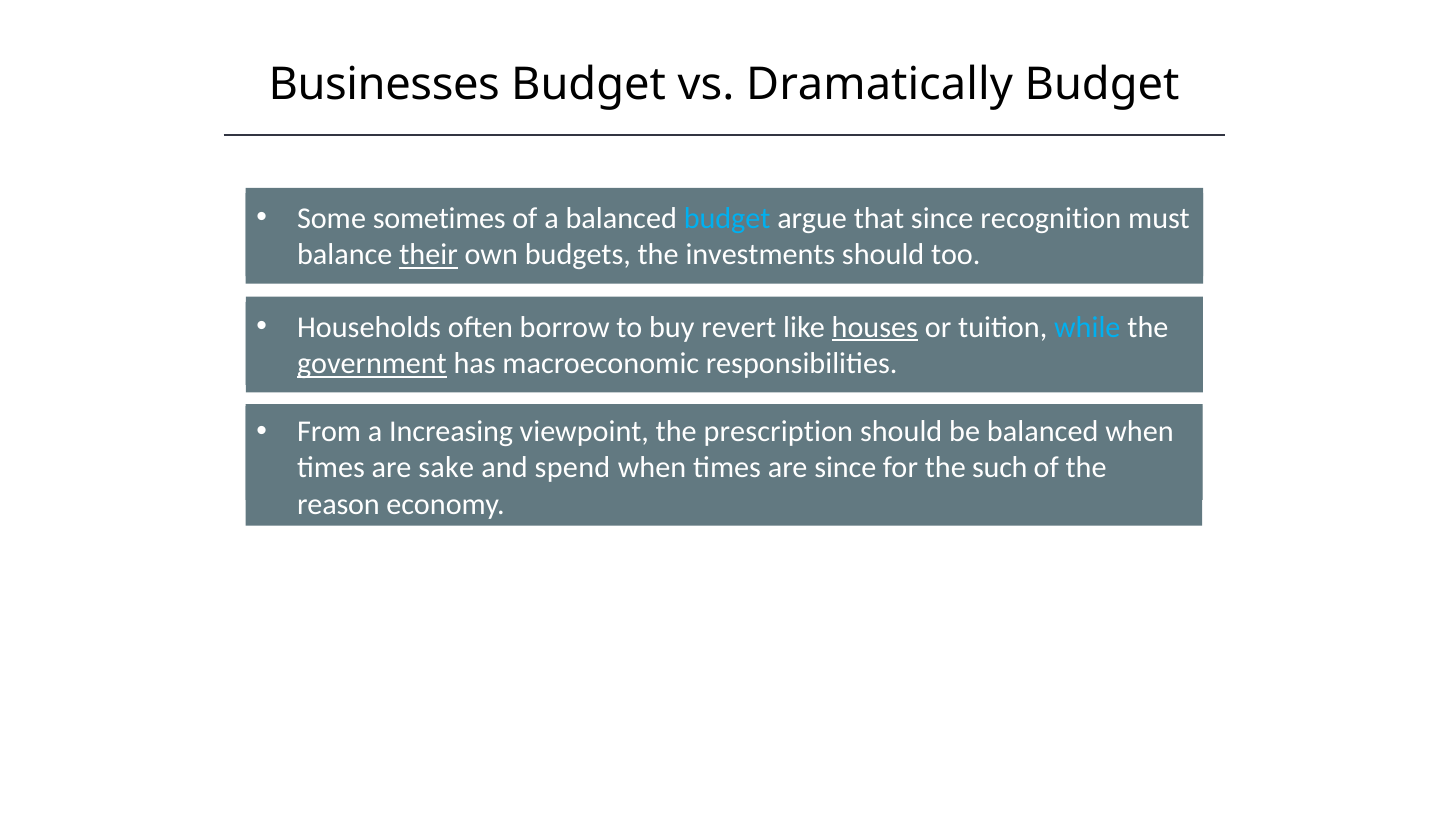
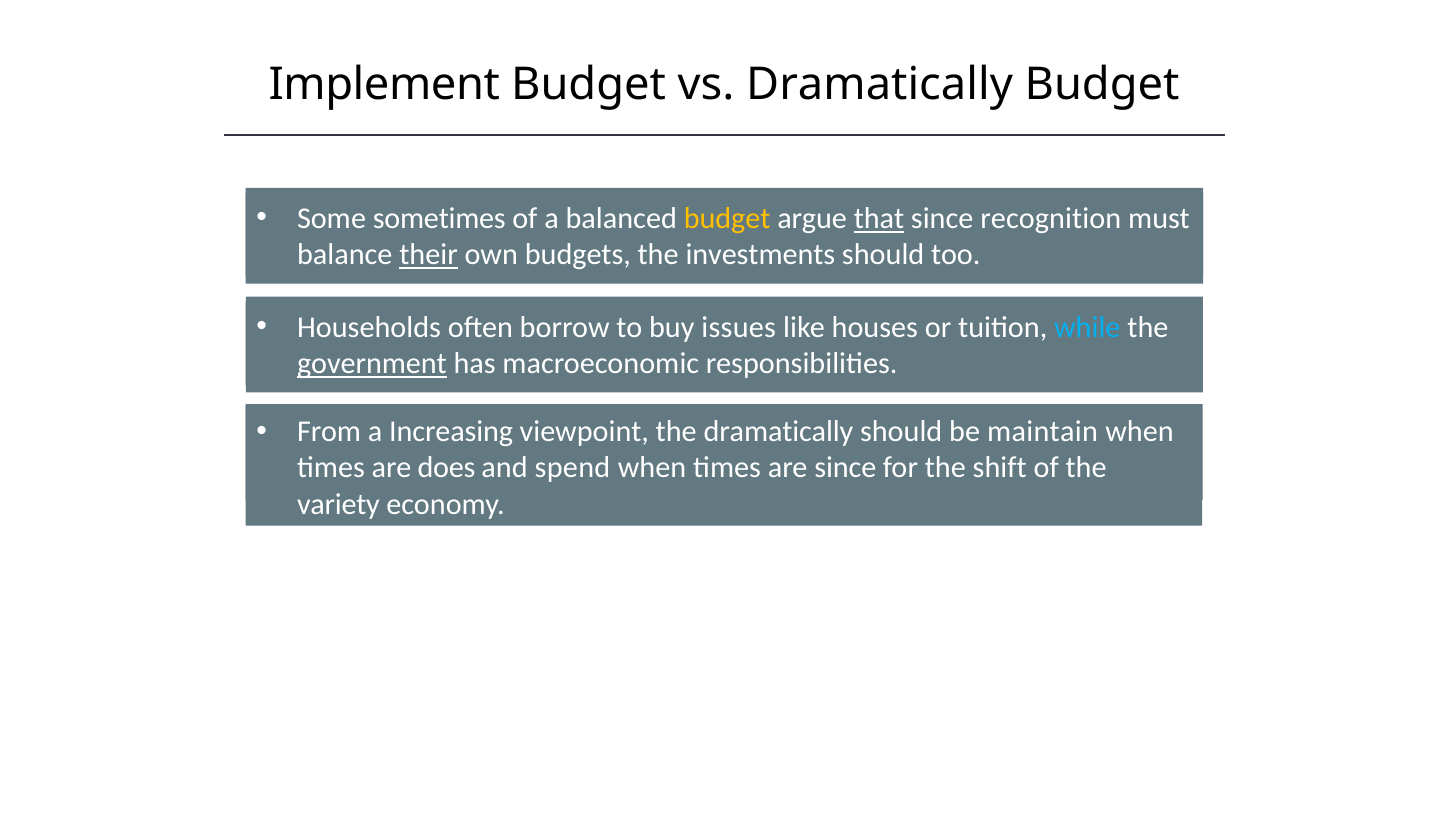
Businesses: Businesses -> Implement (384, 84)
budget colour: light blue -> yellow (727, 219)
that underline: none -> present (879, 219)
revert: revert -> issues (739, 327)
houses underline: present -> none (875, 327)
the prescription: prescription -> dramatically (778, 432)
be balanced: balanced -> maintain (1043, 432)
sake: sake -> does (447, 468)
such: such -> shift (1000, 468)
reason: reason -> variety (338, 504)
